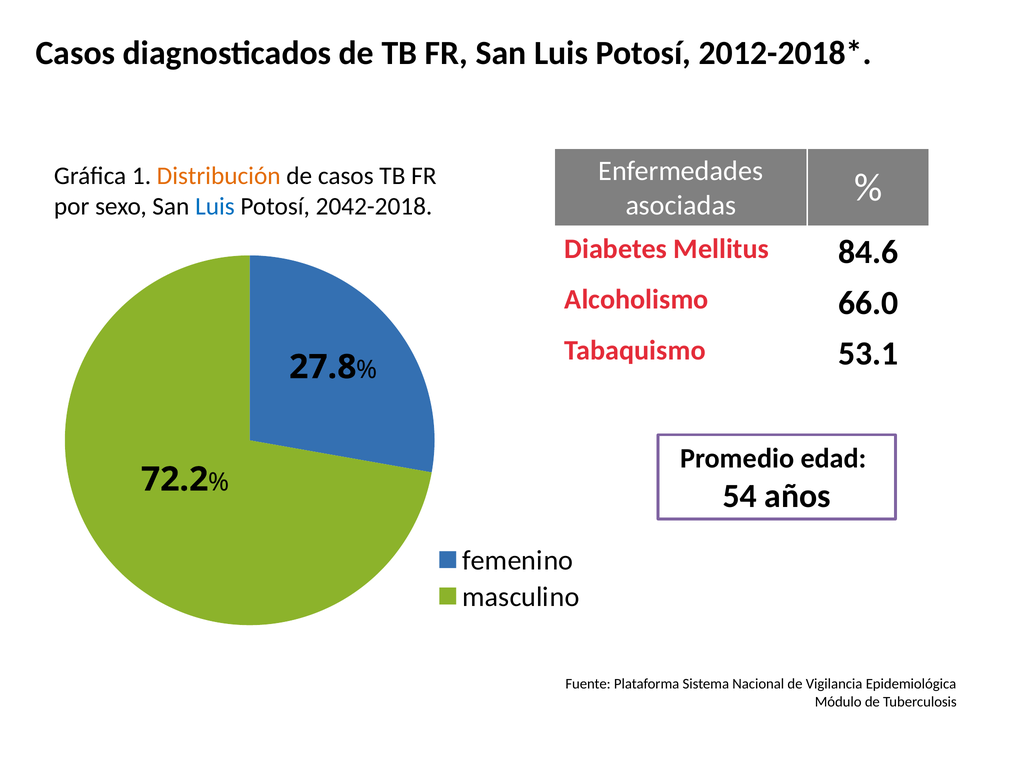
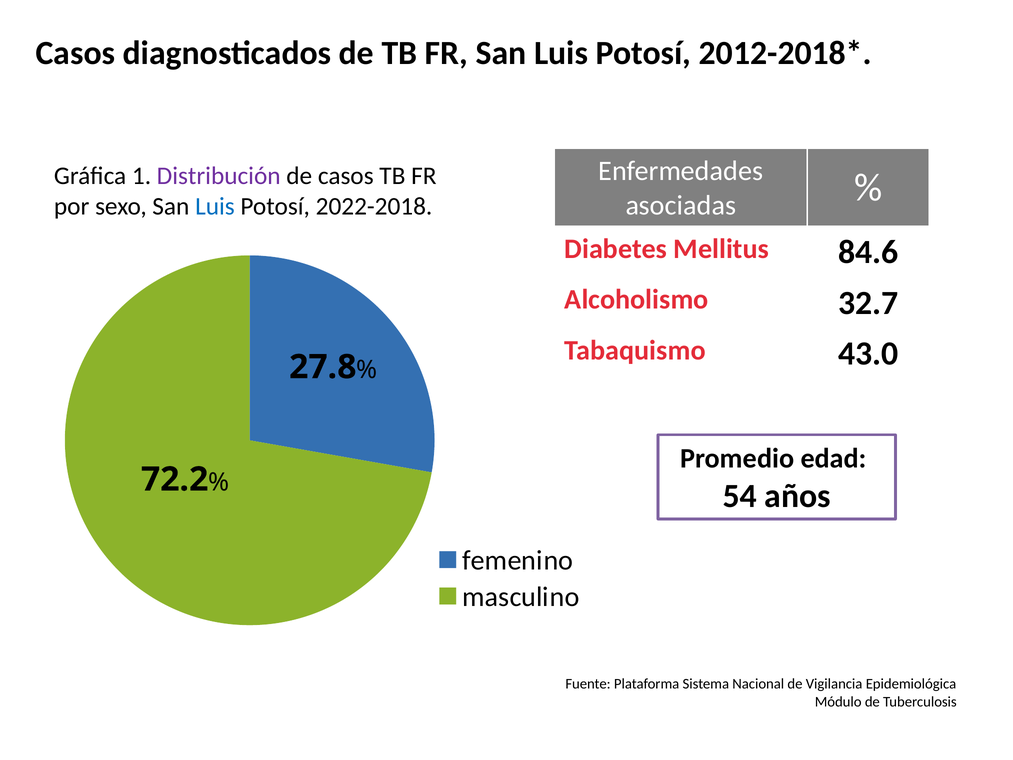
Distribución colour: orange -> purple (219, 176)
2042-2018: 2042-2018 -> 2022-2018 (374, 206)
66.0: 66.0 -> 32.7 (868, 303)
53.1: 53.1 -> 43.0 (868, 354)
